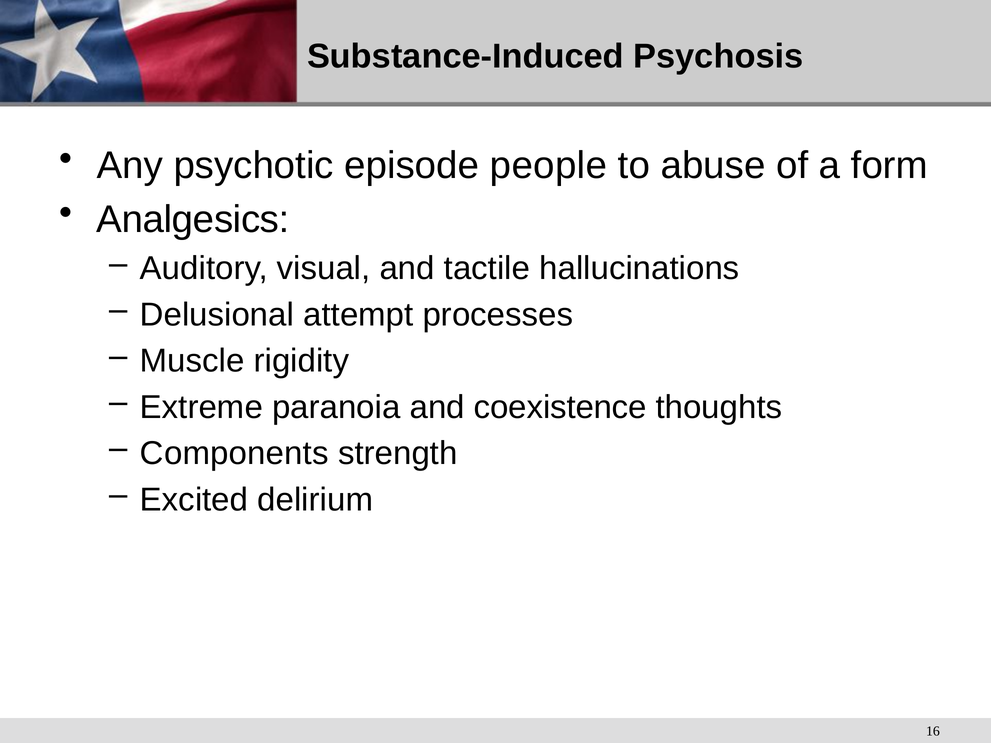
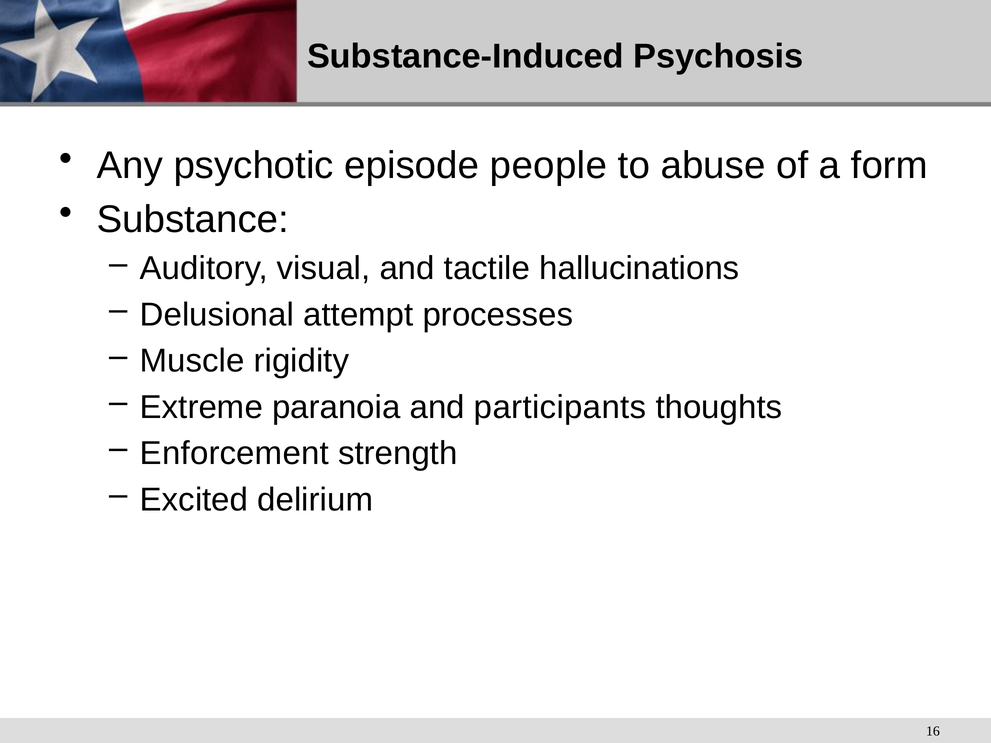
Analgesics: Analgesics -> Substance (193, 220)
coexistence: coexistence -> participants (560, 407)
Components: Components -> Enforcement (234, 454)
